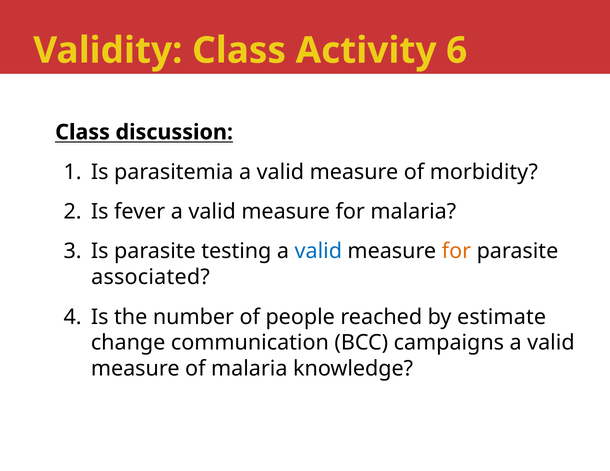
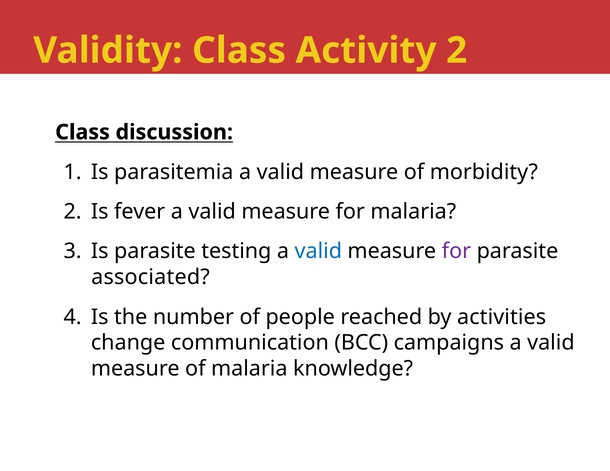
Activity 6: 6 -> 2 (457, 51)
for colour: orange -> purple (456, 252)
estimate: estimate -> activities (502, 317)
